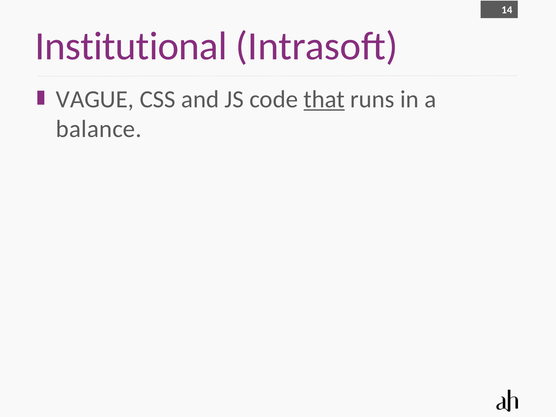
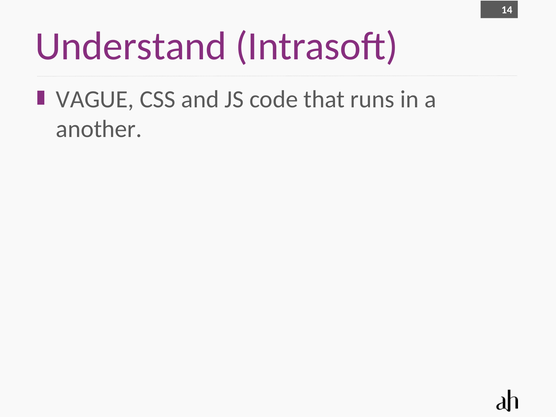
Institutional: Institutional -> Understand (131, 46)
that underline: present -> none (324, 99)
balance: balance -> another (99, 129)
